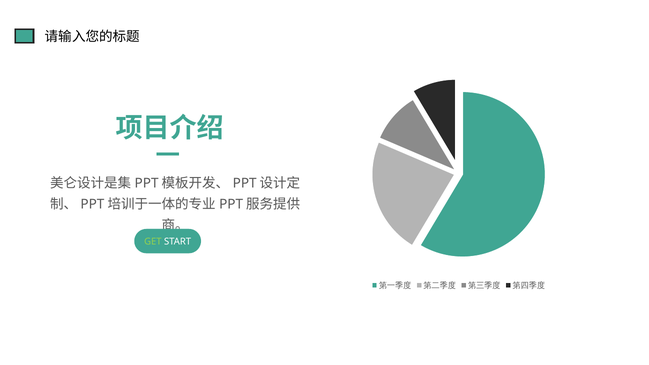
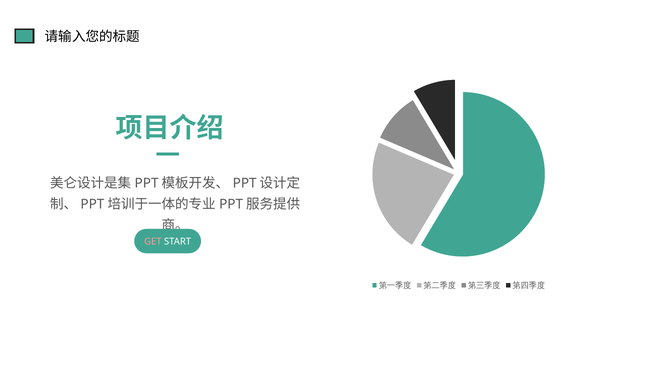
GET colour: light green -> pink (153, 242)
